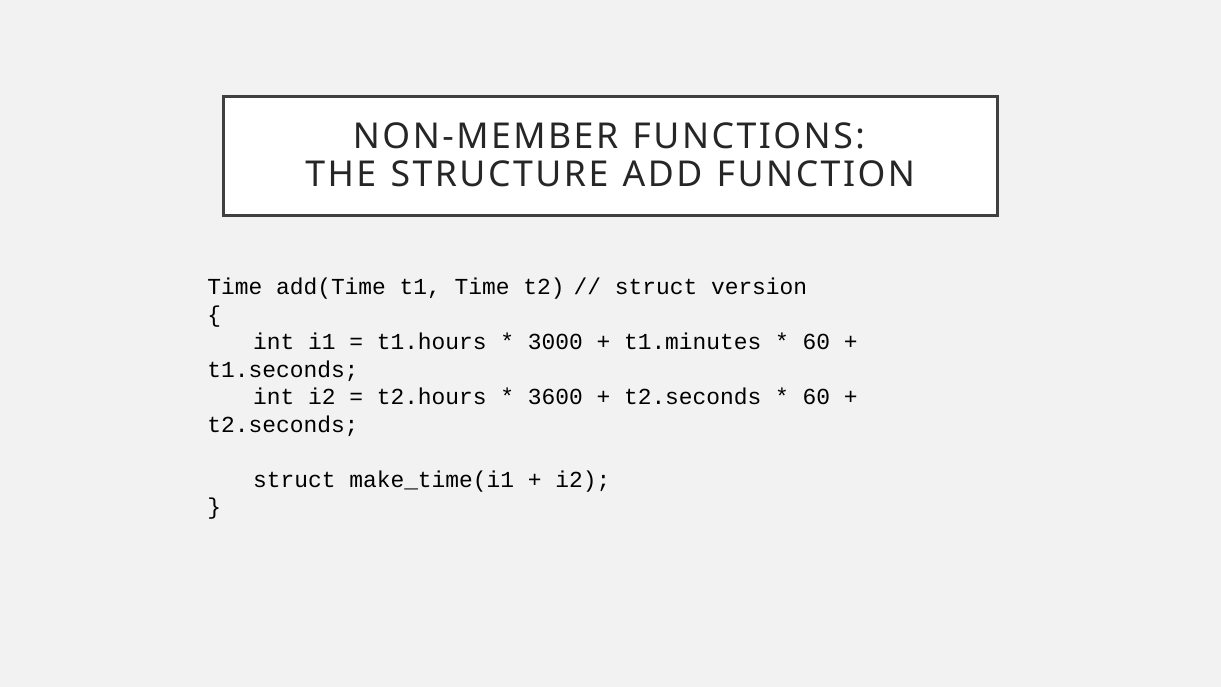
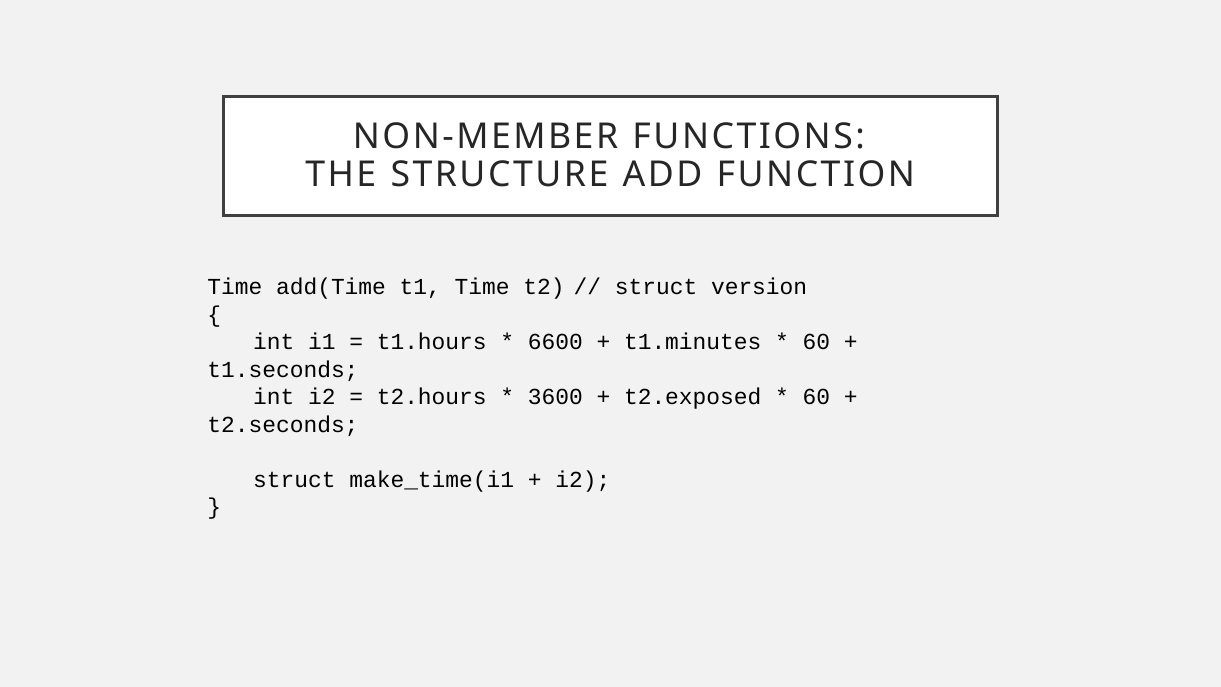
3000: 3000 -> 6600 (555, 342)
t2.seconds: t2.seconds -> t2.exposed (693, 397)
